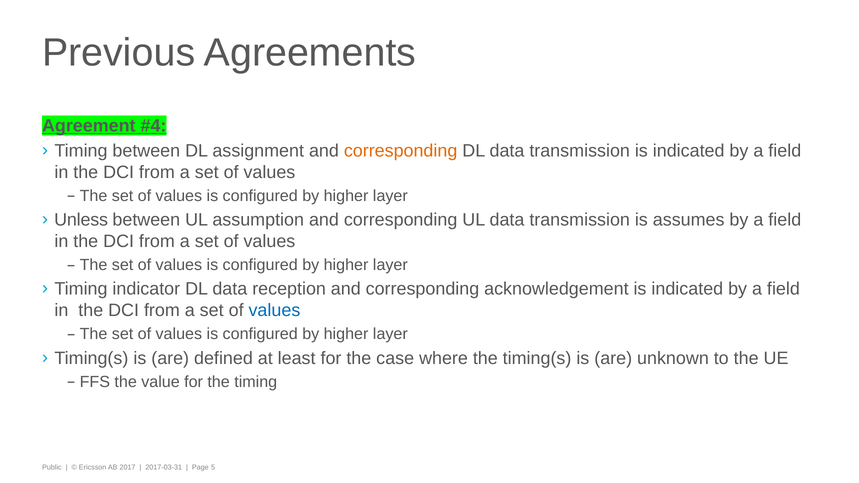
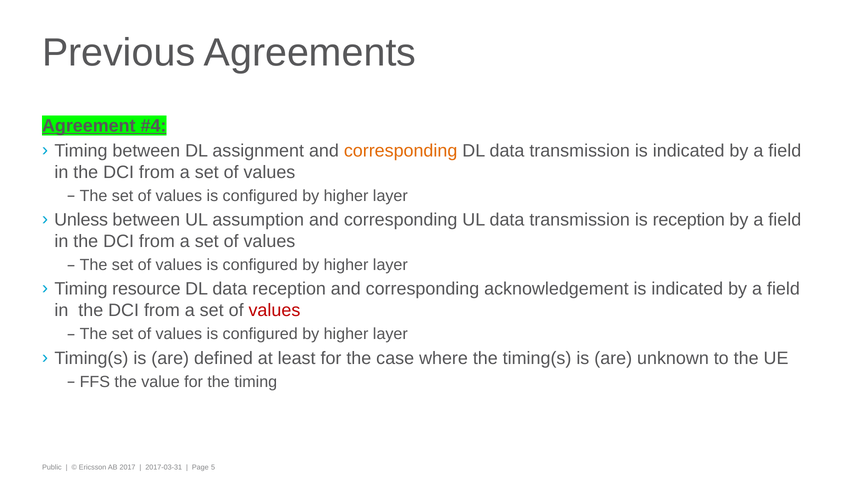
is assumes: assumes -> reception (689, 220)
indicator: indicator -> resource (146, 289)
values colour: blue -> red (274, 311)
